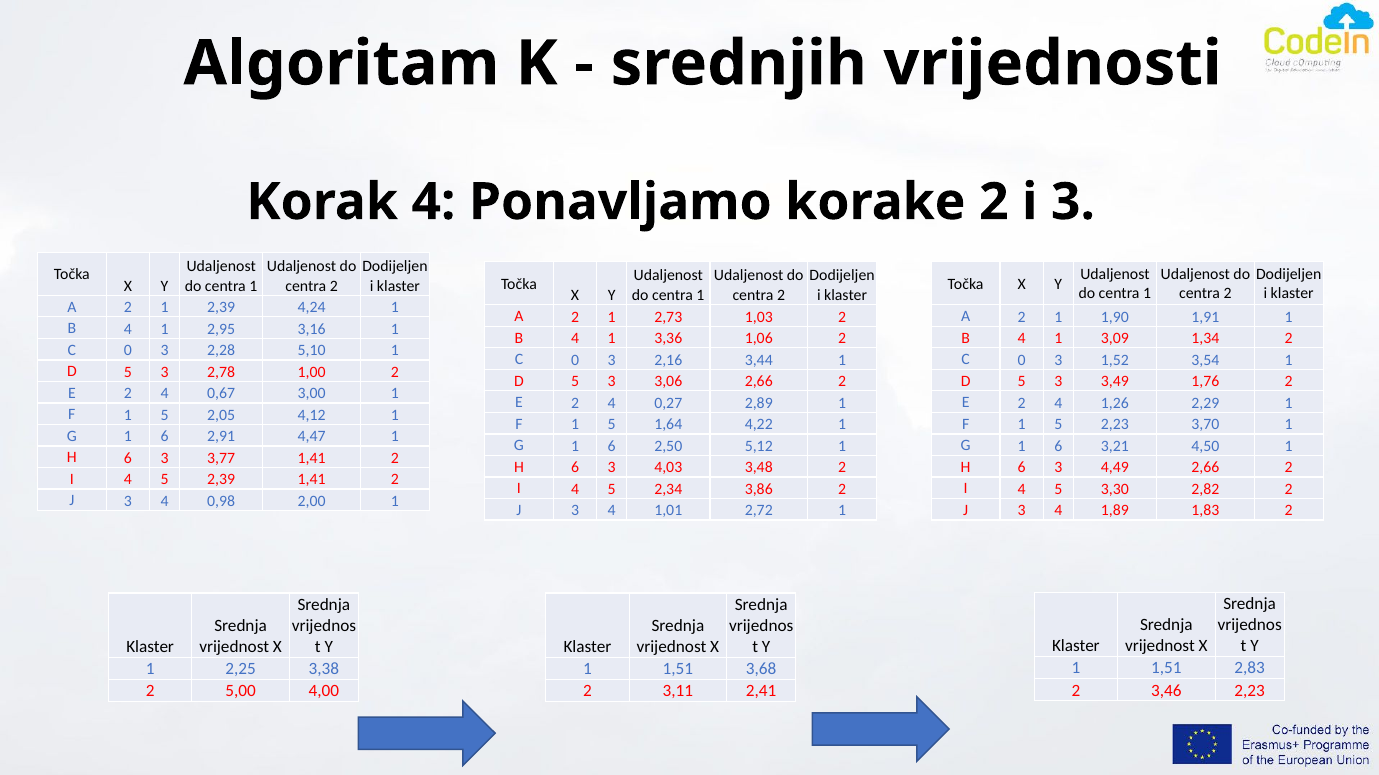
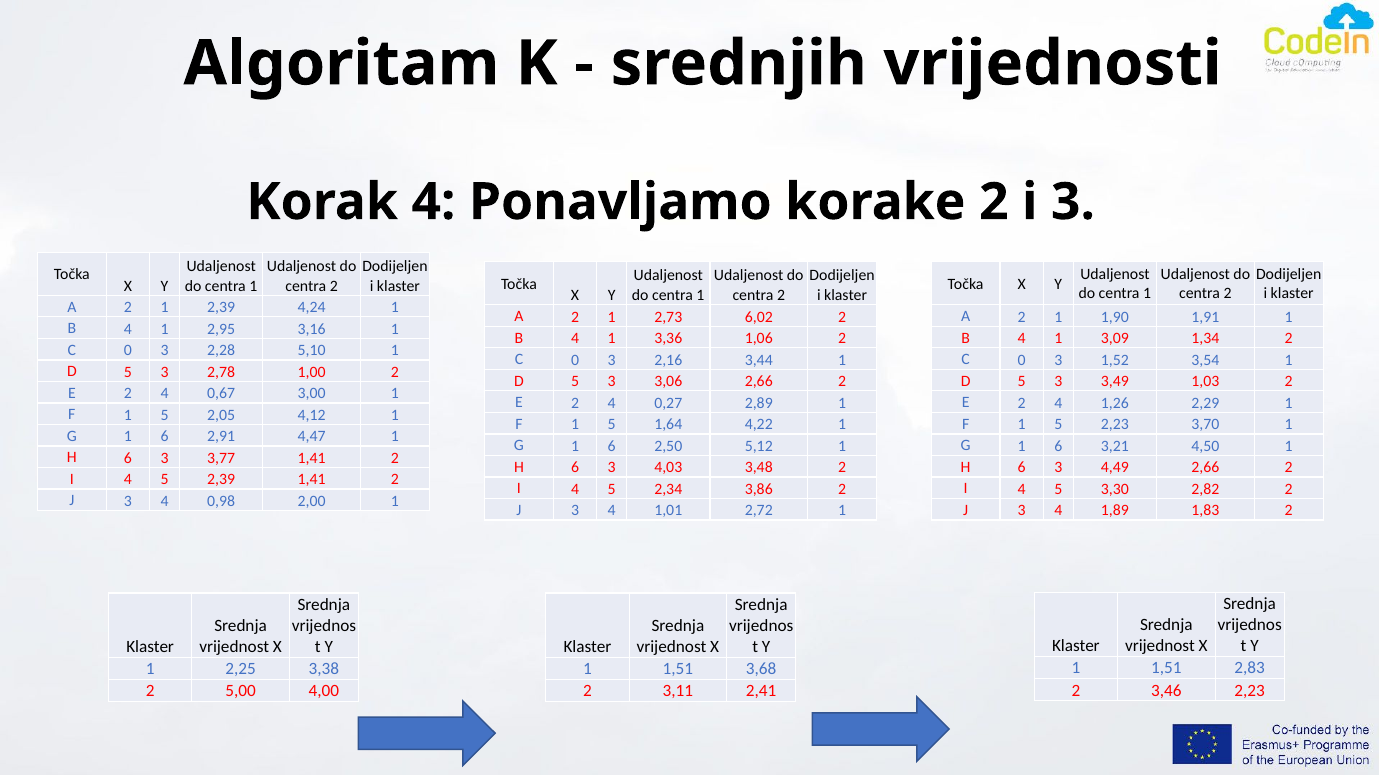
1,03: 1,03 -> 6,02 (759, 317)
1,76: 1,76 -> 1,03 (1205, 382)
